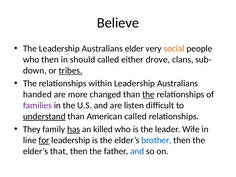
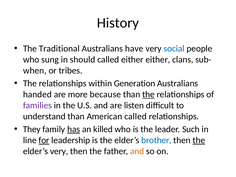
Believe: Believe -> History (118, 23)
The Leadership: Leadership -> Traditional (59, 49)
elder: elder -> have (134, 49)
social colour: orange -> blue (174, 49)
who then: then -> sung (50, 60)
either drove: drove -> either (158, 60)
down: down -> when (35, 71)
tribes underline: present -> none (71, 71)
within Leadership: Leadership -> Generation (135, 83)
changed: changed -> because (105, 94)
understand underline: present -> none (44, 116)
Wife: Wife -> Such (191, 129)
the underline: none -> present (199, 140)
elder’s that: that -> very (59, 151)
and colour: blue -> orange (137, 151)
